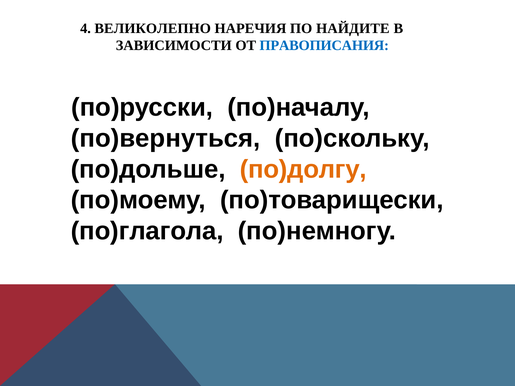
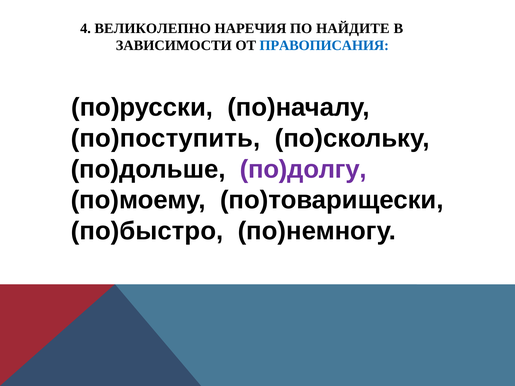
по)вернуться: по)вернуться -> по)поступить (166, 138)
по)долгу colour: orange -> purple (303, 169)
по)глагола: по)глагола -> по)быстро (147, 231)
